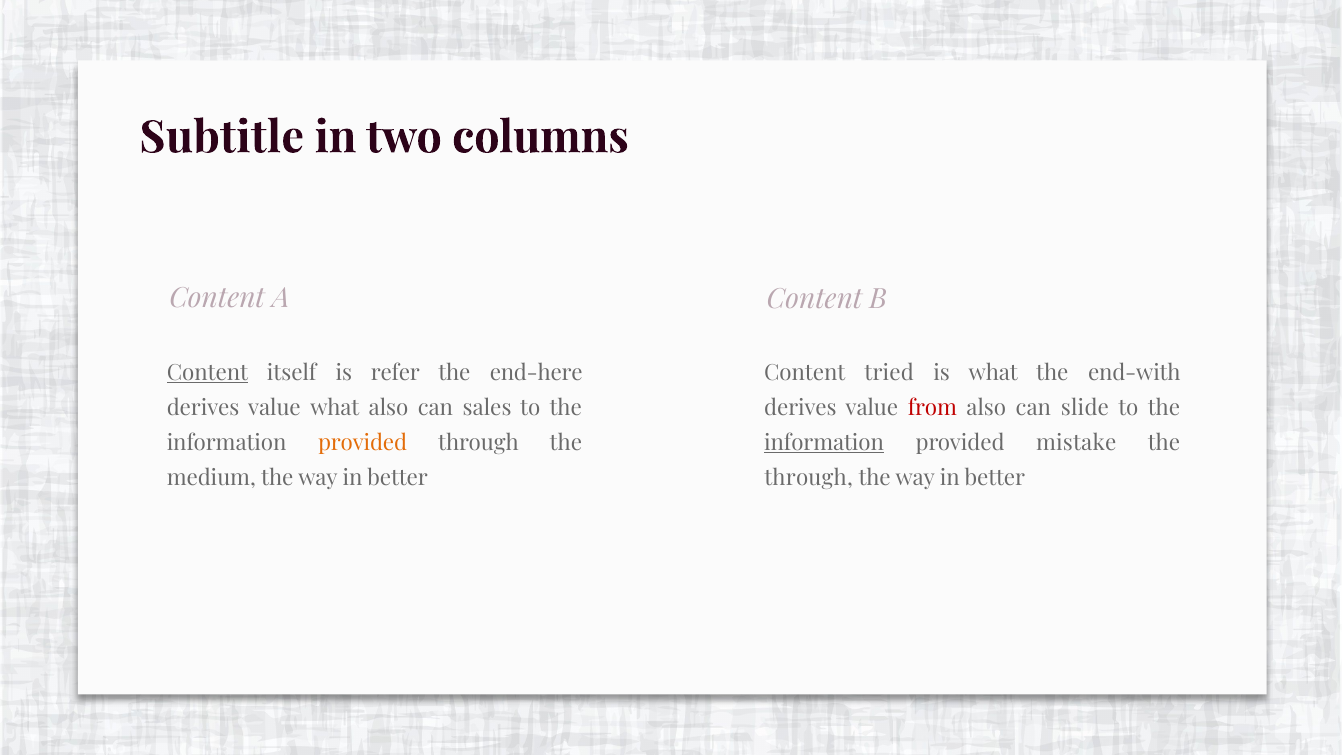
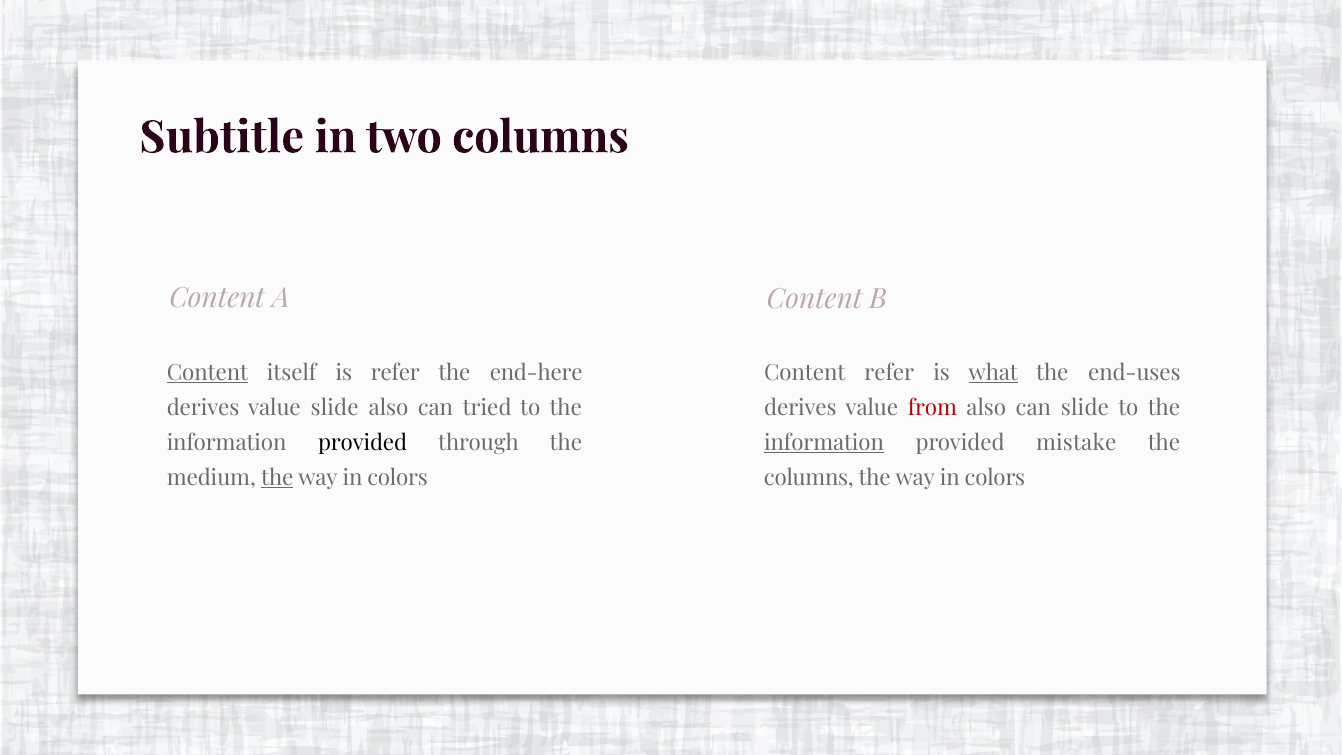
Content tried: tried -> refer (889, 373)
what underline: none -> present (993, 373)
end-with: end-with -> end-uses (1134, 373)
value what: what -> slide (335, 408)
sales: sales -> tried (487, 408)
provided colour: orange -> black (363, 443)
through: through -> columns (809, 478)
better: better -> colors (995, 478)
the underline: none -> present (277, 478)
better: better -> colors (398, 478)
